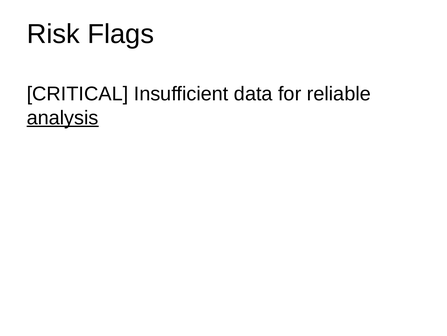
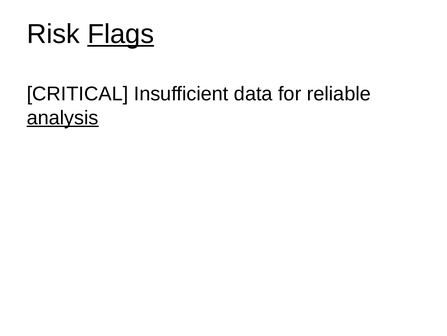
Flags underline: none -> present (121, 34)
